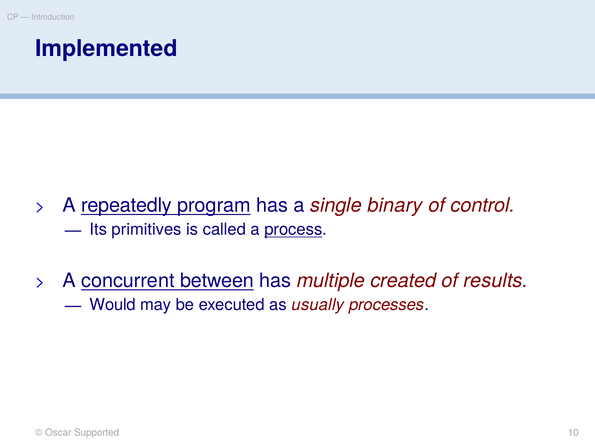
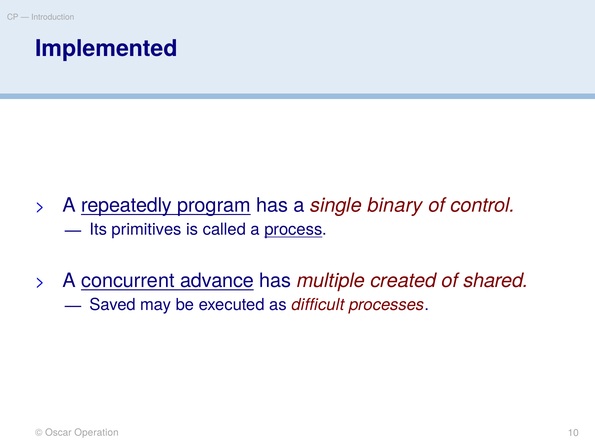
between: between -> advance (217, 281)
results: results -> shared (496, 281)
Would: Would -> Saved (113, 305)
usually: usually -> difficult (318, 305)
Supported: Supported -> Operation (96, 433)
